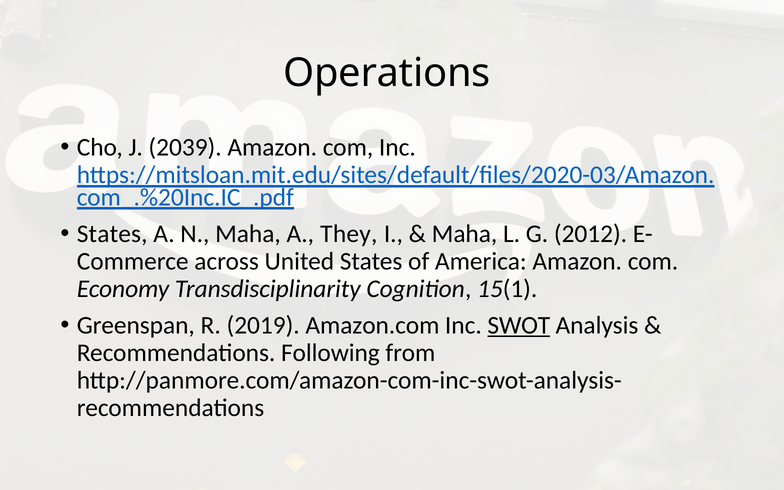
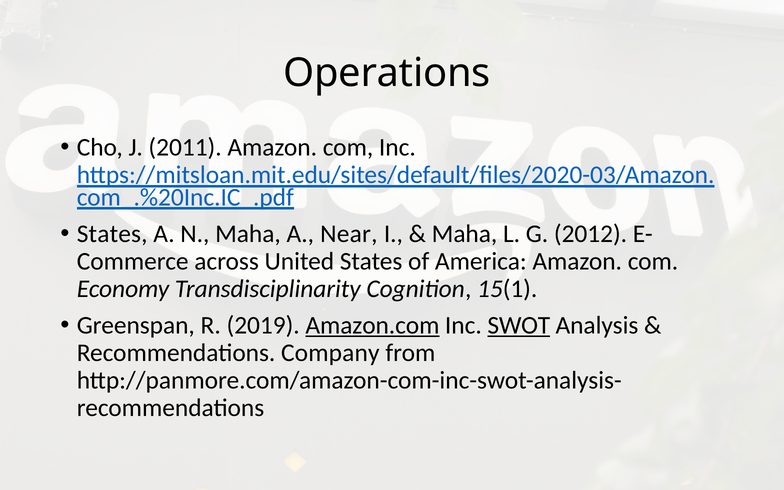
2039: 2039 -> 2011 (185, 147)
They: They -> Near (349, 234)
Amazon.com underline: none -> present (372, 326)
Following: Following -> Company (330, 353)
